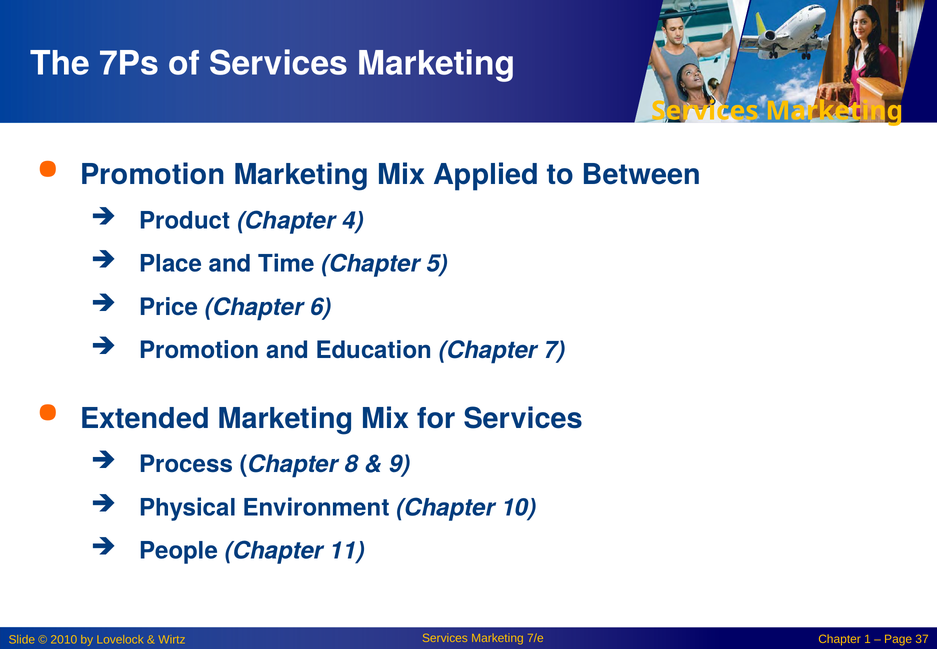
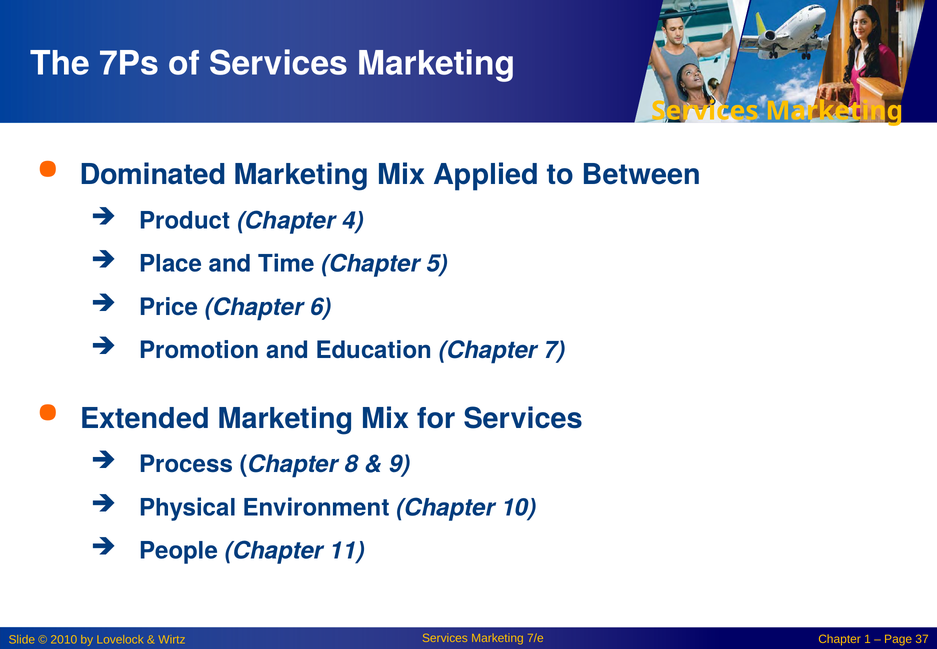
Promotion: Promotion -> Dominated (153, 175)
